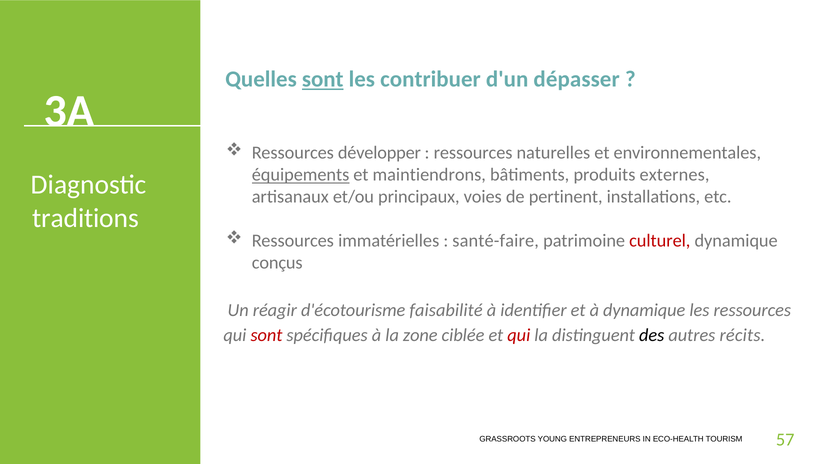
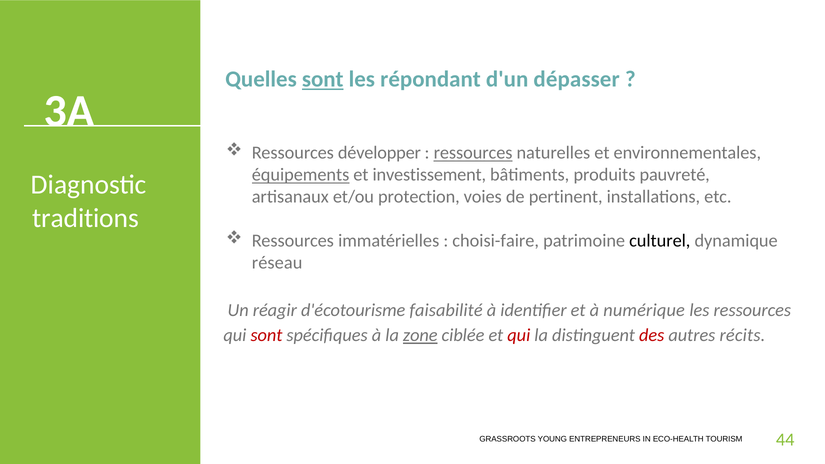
contribuer: contribuer -> répondant (431, 79)
ressources underline: none -> present (473, 153)
maintiendrons: maintiendrons -> investissement (429, 175)
externes: externes -> pauvreté (675, 175)
principaux: principaux -> protection (419, 197)
santé-faire: santé-faire -> choisi-faire (496, 241)
culturel colour: red -> black (660, 241)
conçus: conçus -> réseau (277, 263)
à dynamique: dynamique -> numérique (644, 310)
zone underline: none -> present (420, 335)
des colour: black -> red (652, 335)
57: 57 -> 44 (785, 440)
